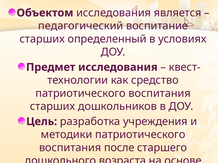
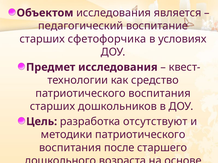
определенный: определенный -> сфетофорчика (107, 39)
учреждения: учреждения -> отсутствуют (155, 122)
